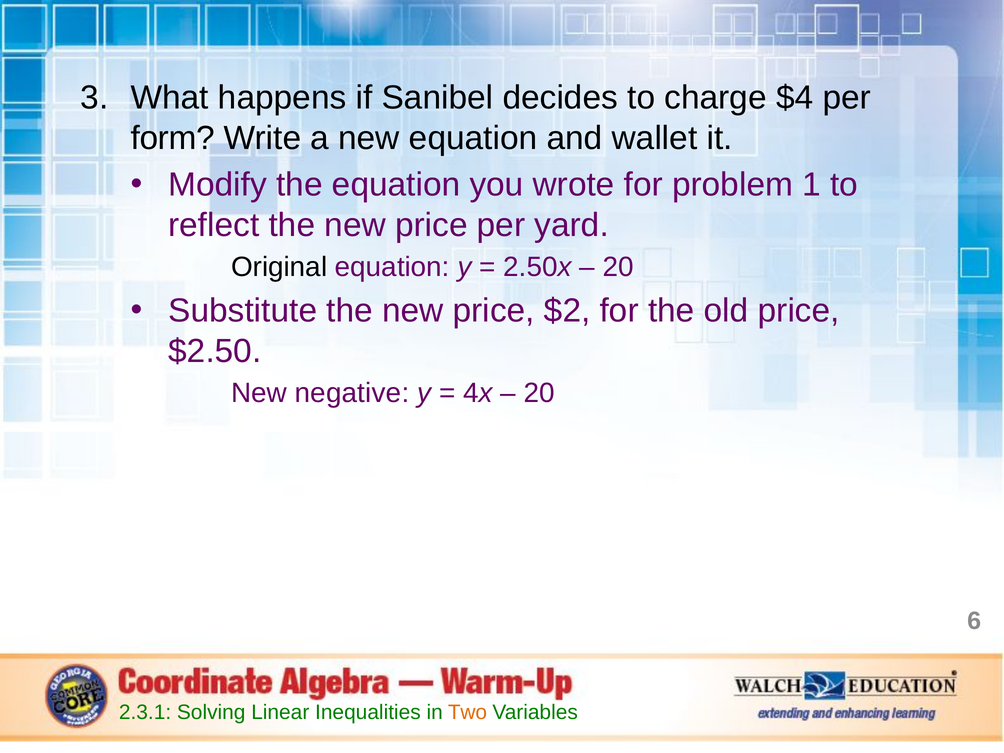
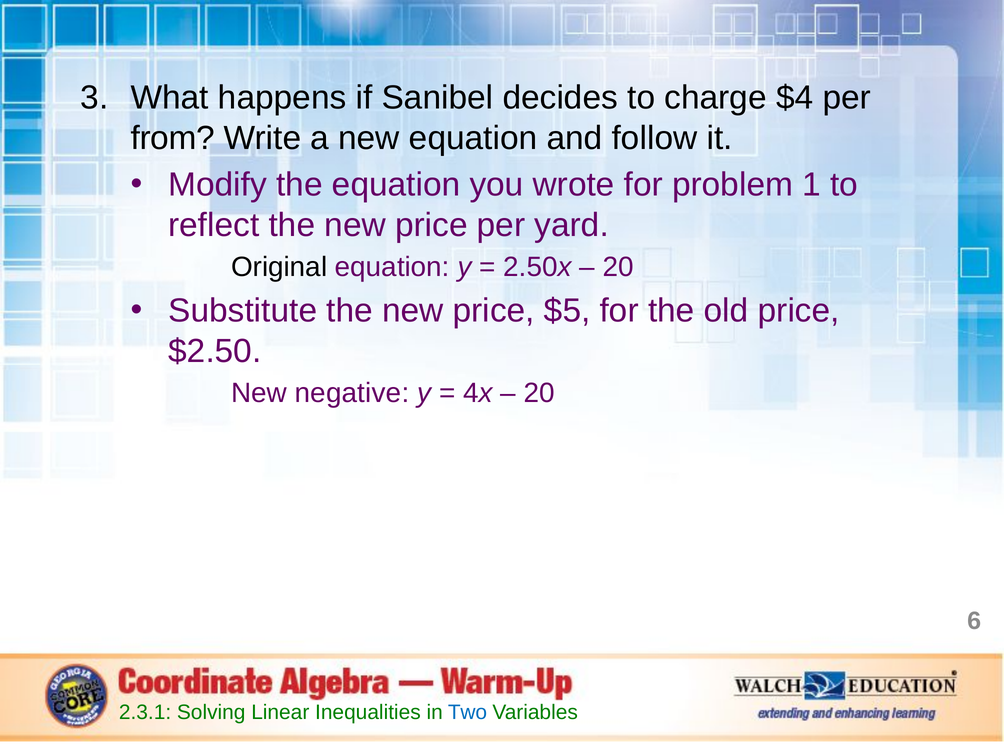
form: form -> from (173, 138)
wallet: wallet -> follow (654, 138)
$2: $2 -> $5 (567, 311)
Two colour: orange -> blue (467, 713)
